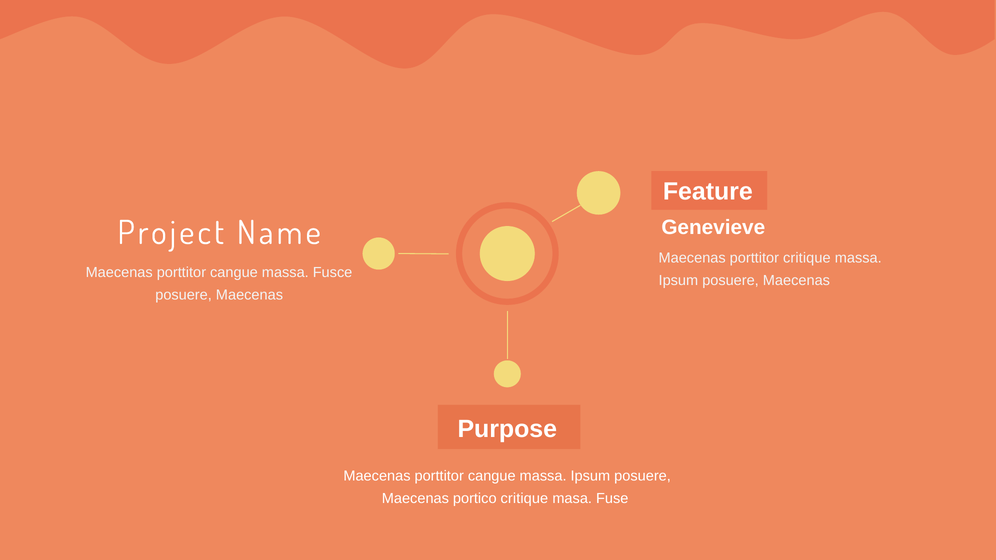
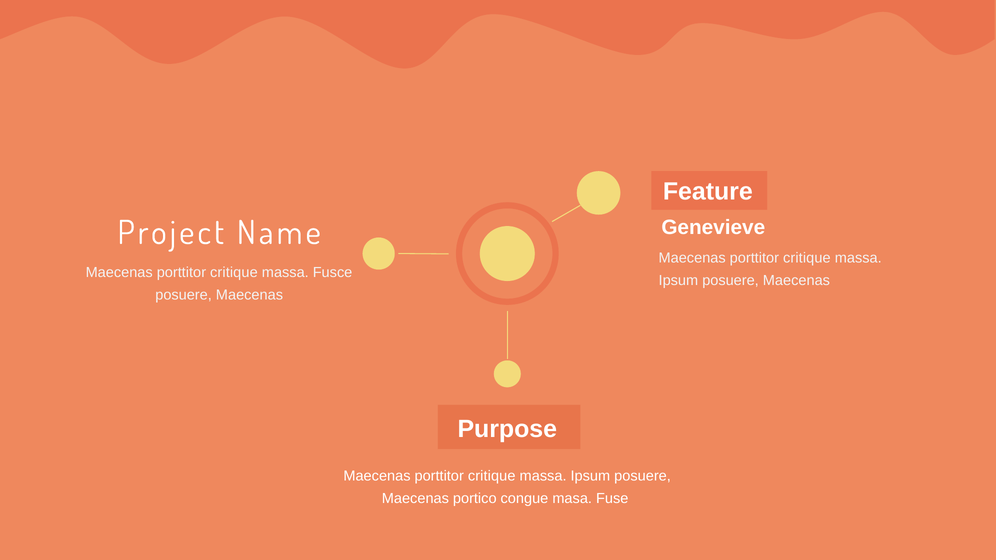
cangue: cangue -> critique (234, 273)
cangue: cangue -> critique (492, 476)
portico critique: critique -> congue (524, 499)
